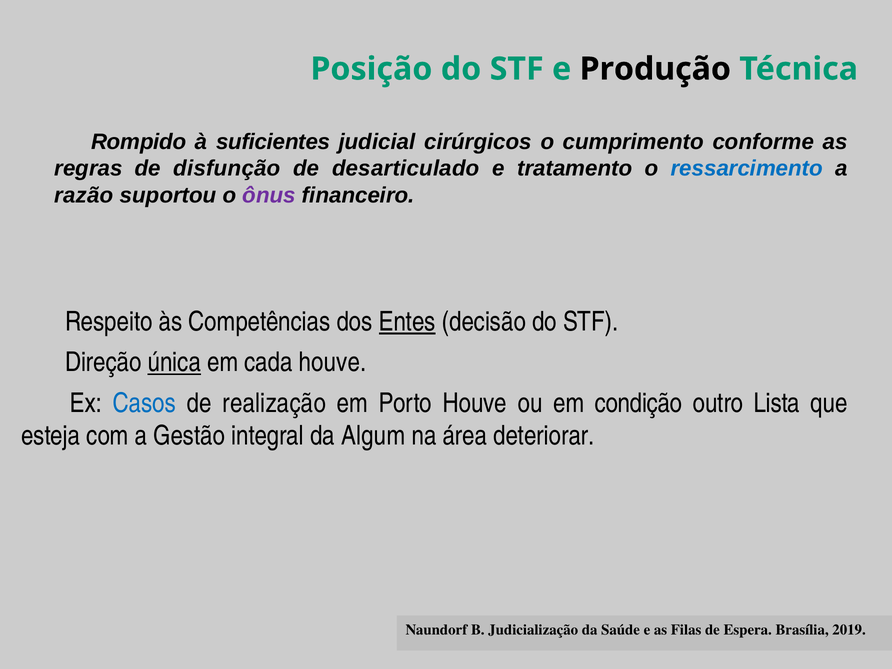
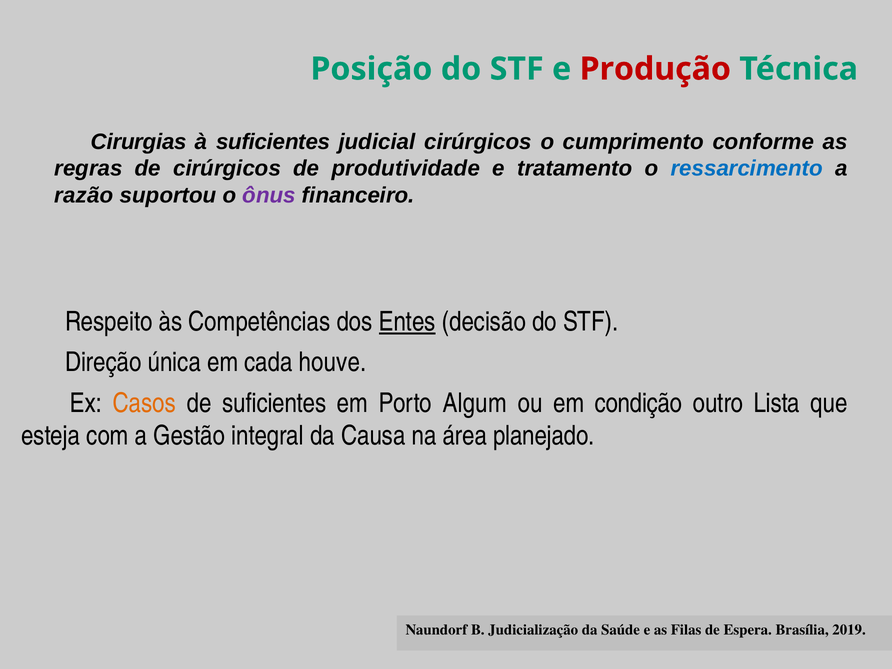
Produção colour: black -> red (655, 69)
Rompido: Rompido -> Cirurgias (139, 142)
de disfunção: disfunção -> cirúrgicos (227, 169)
desarticulado: desarticulado -> produtividade (406, 169)
única underline: present -> none (174, 362)
Casos colour: blue -> orange (144, 403)
de realização: realização -> suficientes (274, 403)
Porto Houve: Houve -> Algum (475, 403)
Algum: Algum -> Causa (373, 436)
deteriorar: deteriorar -> planejado (544, 436)
